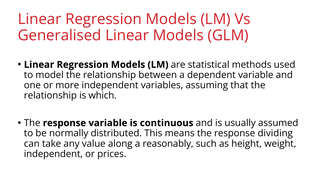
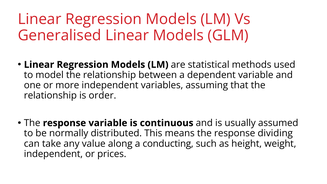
which: which -> order (102, 96)
reasonably: reasonably -> conducting (168, 144)
